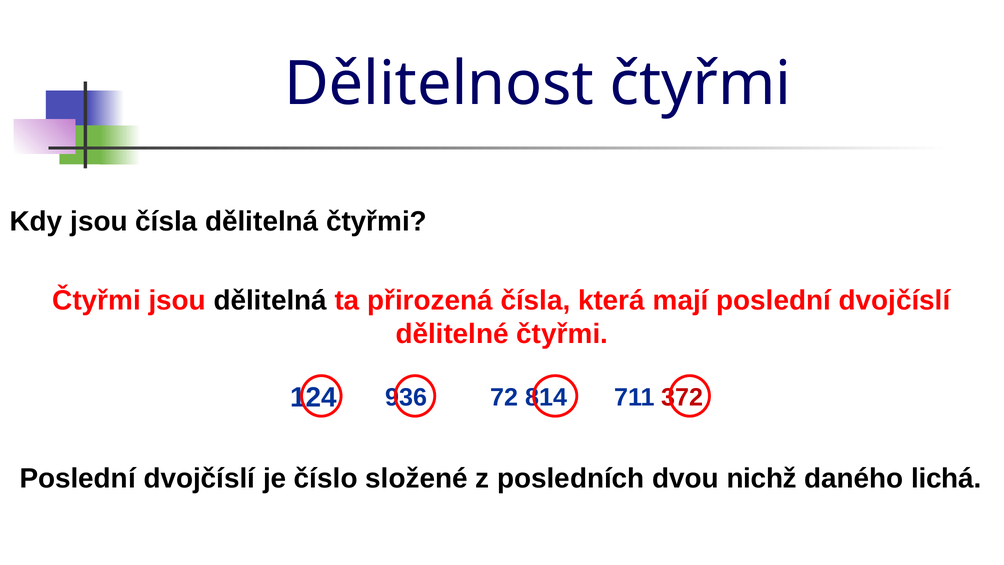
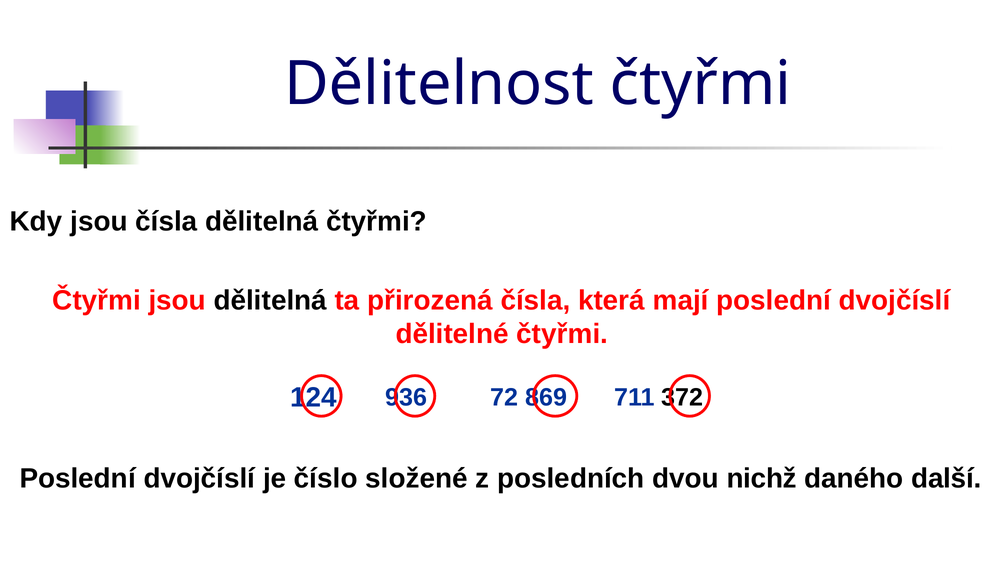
814: 814 -> 869 (546, 397)
372 colour: red -> black (682, 397)
lichá: lichá -> další (946, 478)
